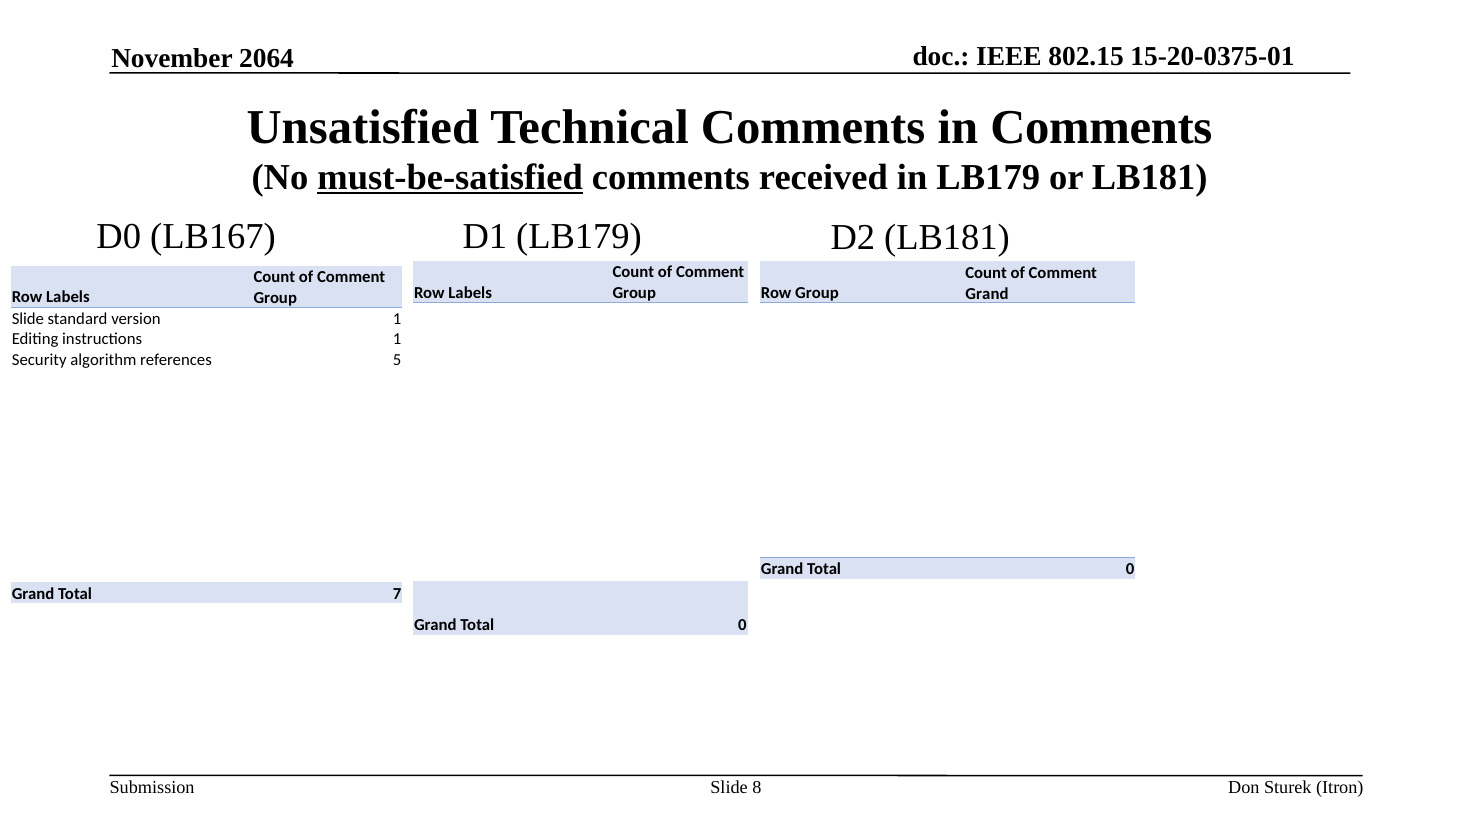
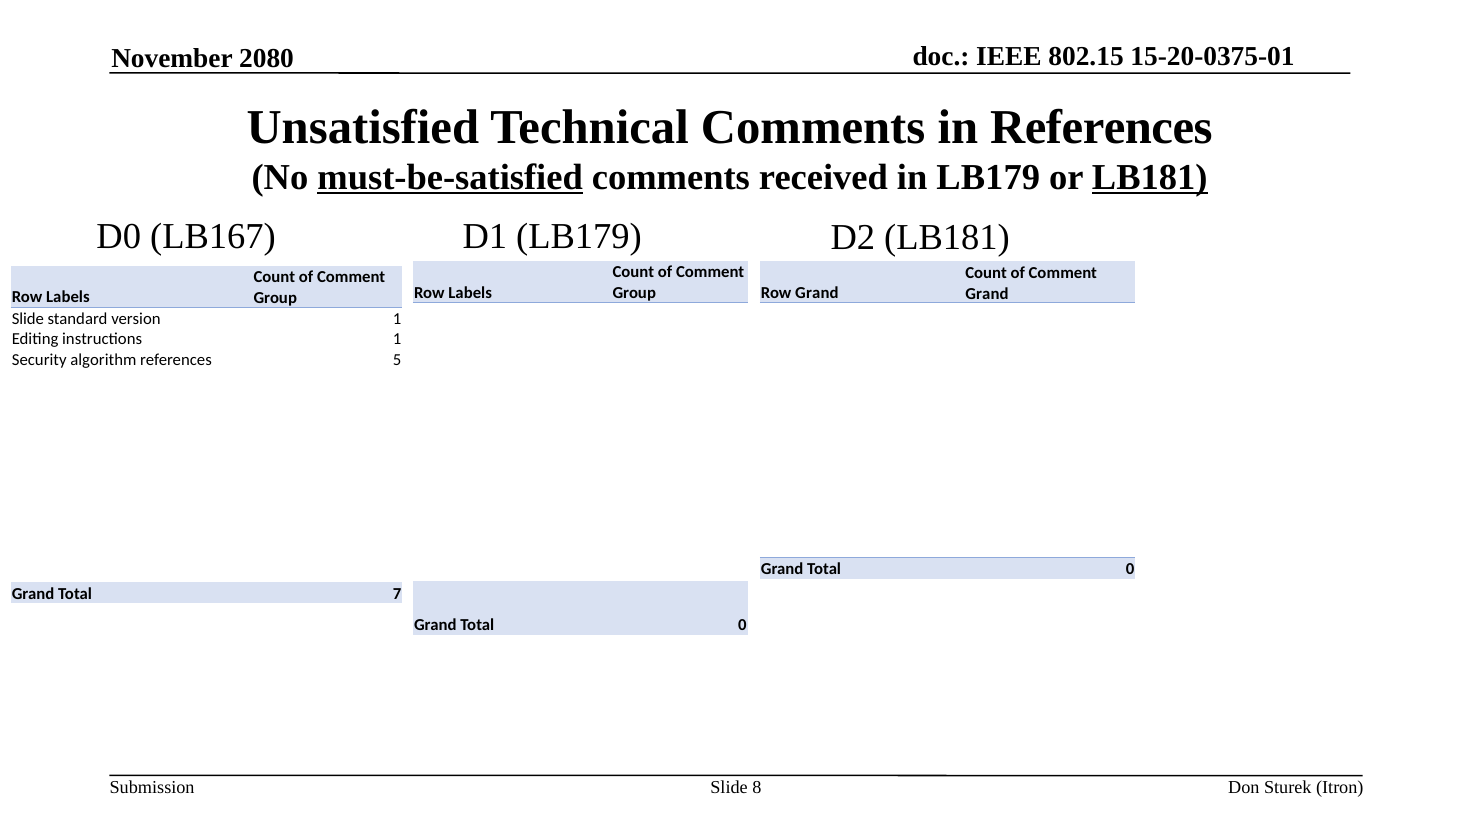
2064: 2064 -> 2080 (267, 58)
in Comments: Comments -> References (1101, 127)
LB181 underline: none -> present (1150, 178)
Row Group: Group -> Grand (817, 293)
